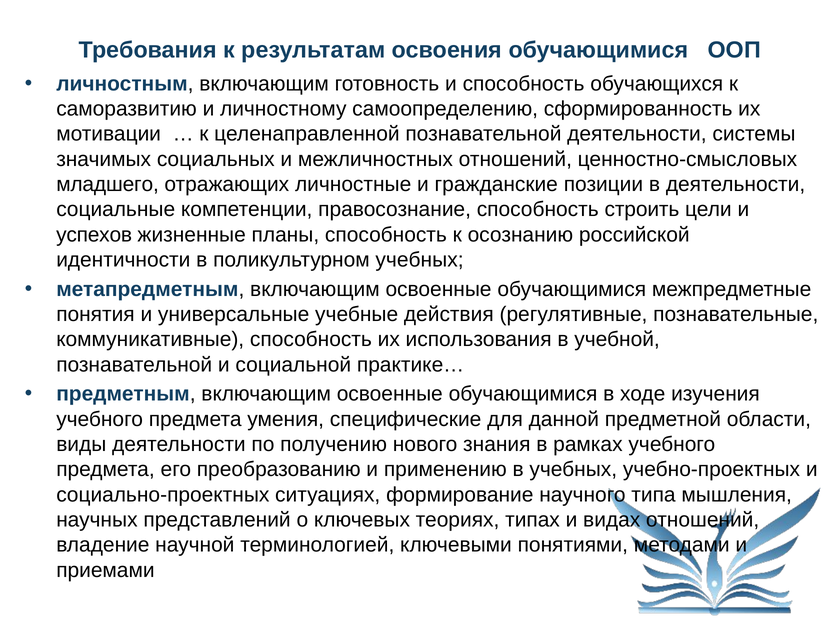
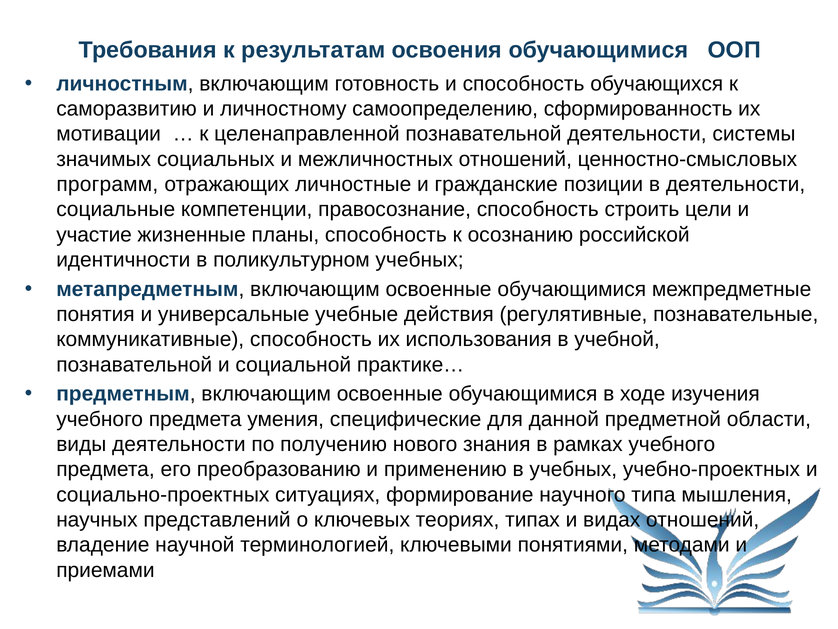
младшего: младшего -> программ (107, 184)
успехов: успехов -> участие (94, 235)
